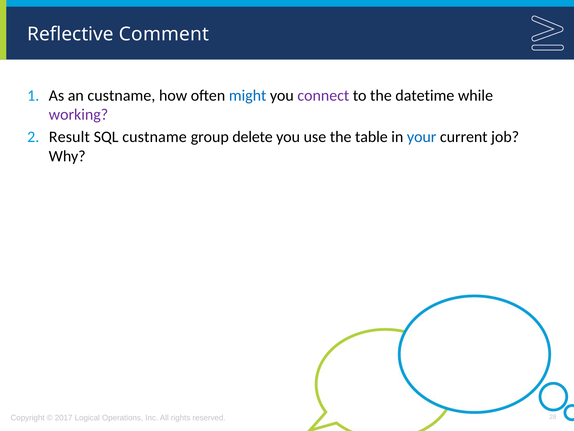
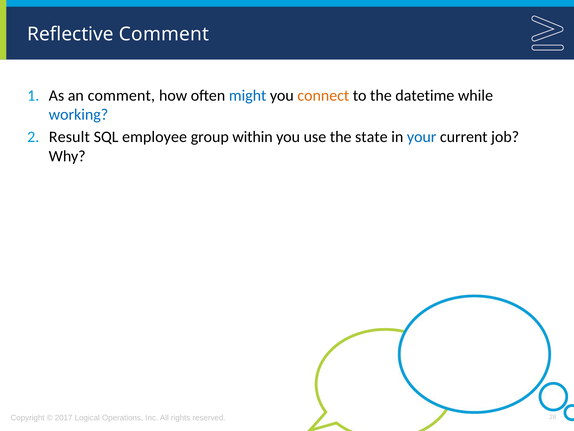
an custname: custname -> comment (121, 95)
connect colour: purple -> orange (323, 95)
working colour: purple -> blue (78, 114)
SQL custname: custname -> employee (155, 137)
delete: delete -> within (253, 137)
table: table -> state (371, 137)
